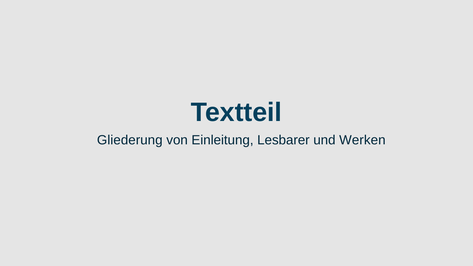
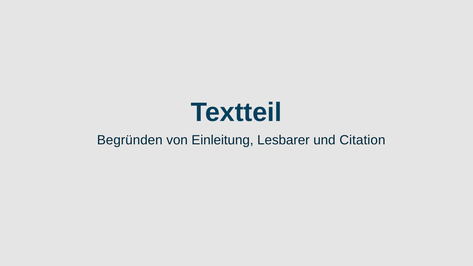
Gliederung: Gliederung -> Begründen (130, 140)
Werken: Werken -> Citation (362, 140)
